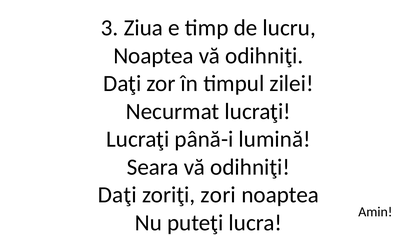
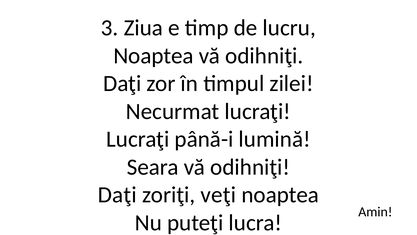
zori: zori -> veţi (218, 195)
